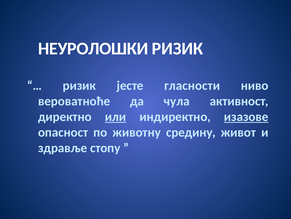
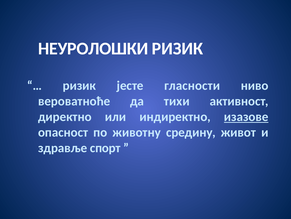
чула: чула -> тихи (177, 101)
или underline: present -> none (116, 116)
стопу: стопу -> спорт (105, 147)
